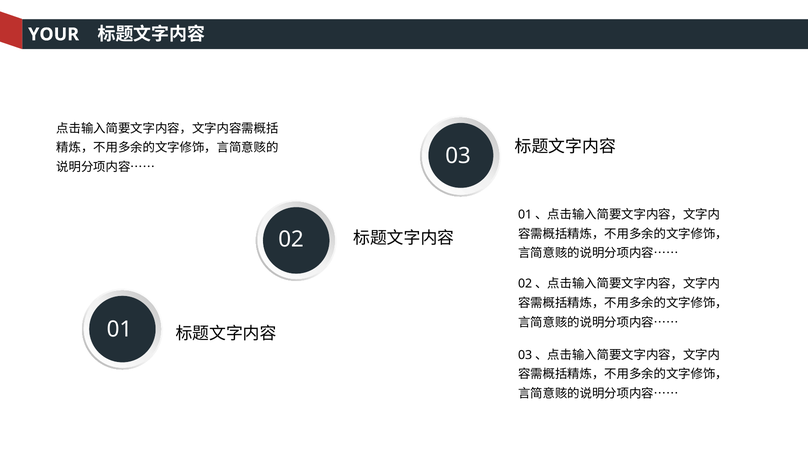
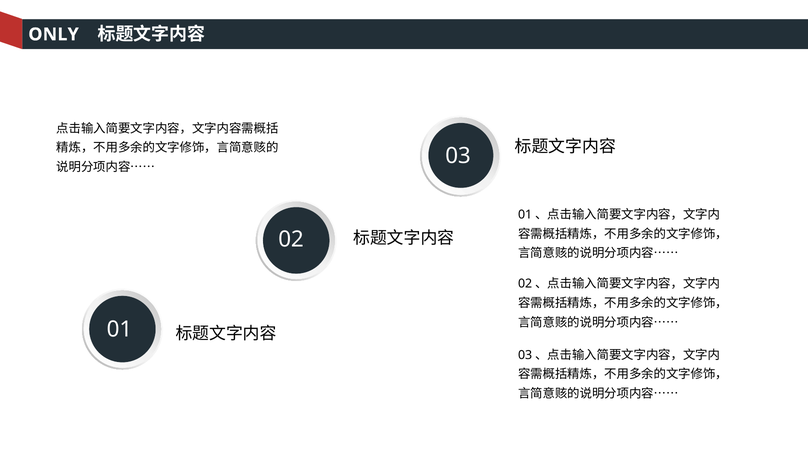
YOUR: YOUR -> ONLY (54, 34)
